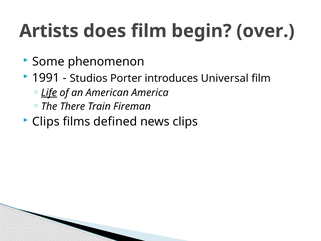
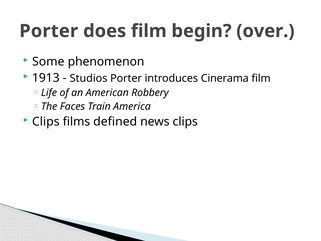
Artists: Artists -> Porter (49, 31)
1991: 1991 -> 1913 (46, 78)
Universal: Universal -> Cinerama (225, 78)
Life underline: present -> none (49, 93)
America: America -> Robbery (150, 93)
There: There -> Faces (72, 106)
Fireman: Fireman -> America (132, 106)
